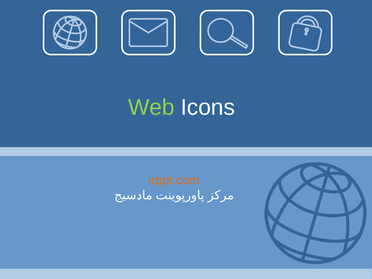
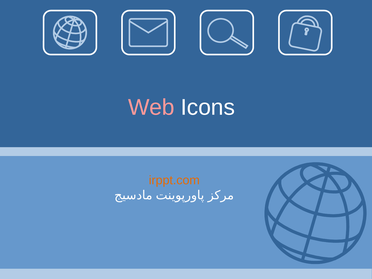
Web colour: light green -> pink (151, 107)
